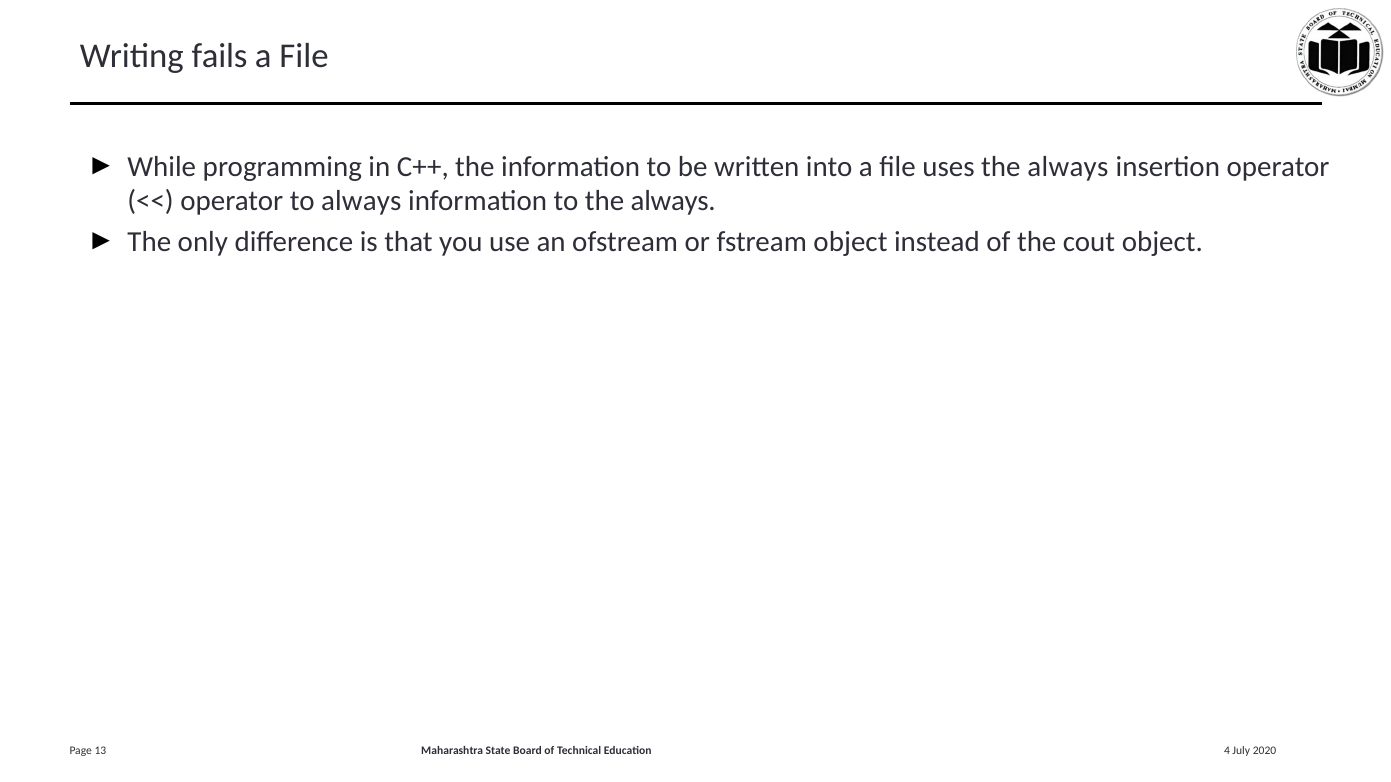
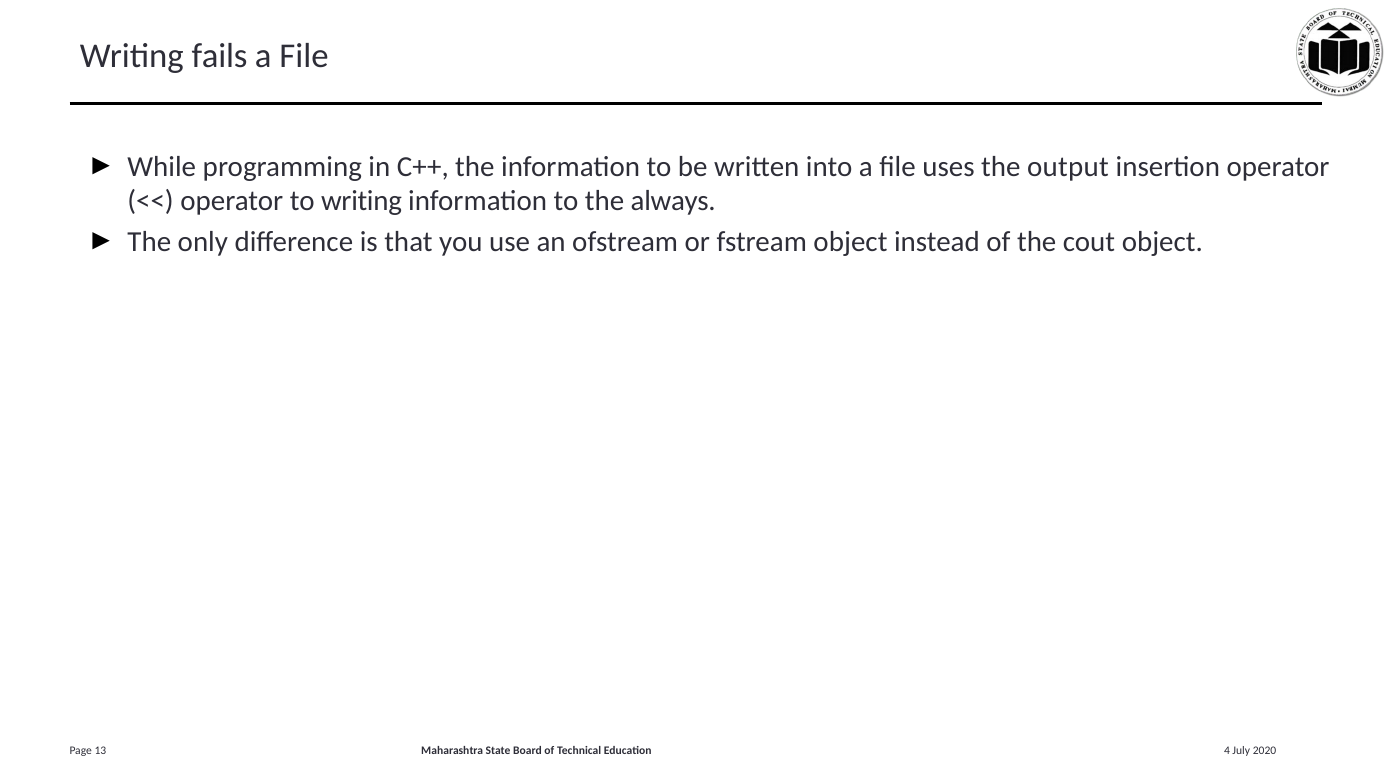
uses the always: always -> output (1068, 167)
to always: always -> writing (361, 201)
